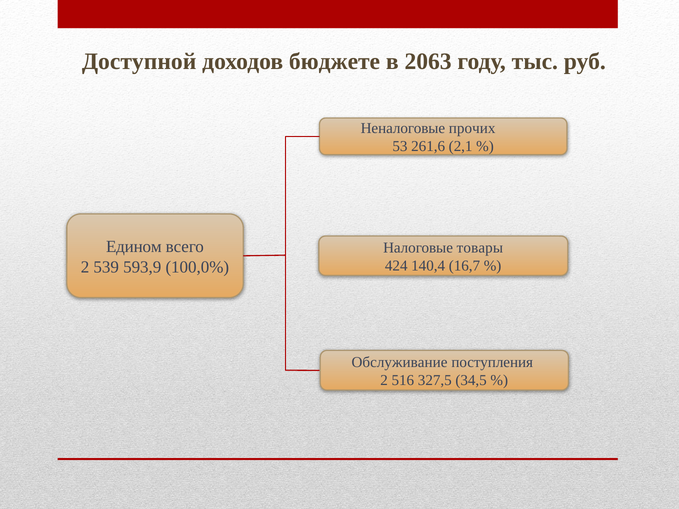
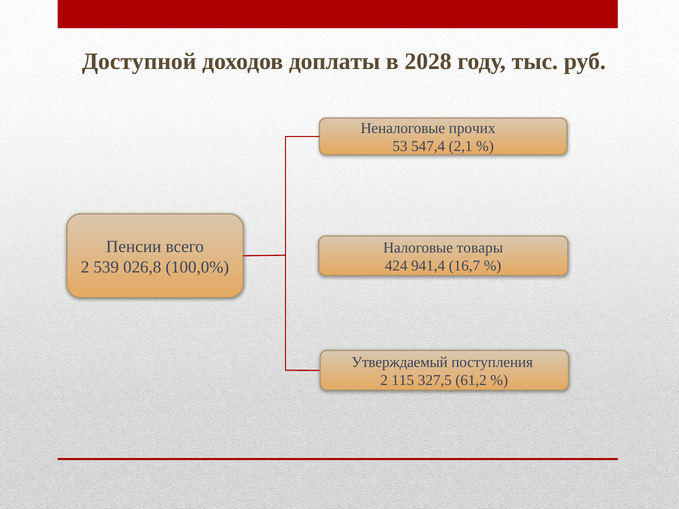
бюджете: бюджете -> доплаты (335, 62)
2063: 2063 -> 2028 (428, 62)
261,6: 261,6 -> 547,4 (428, 146)
Едином: Едином -> Пенсии (134, 247)
140,4: 140,4 -> 941,4 (428, 266)
593,9: 593,9 -> 026,8 (142, 267)
Обслуживание: Обслуживание -> Утверждаемый (400, 362)
516: 516 -> 115 (403, 381)
34,5: 34,5 -> 61,2 (471, 381)
